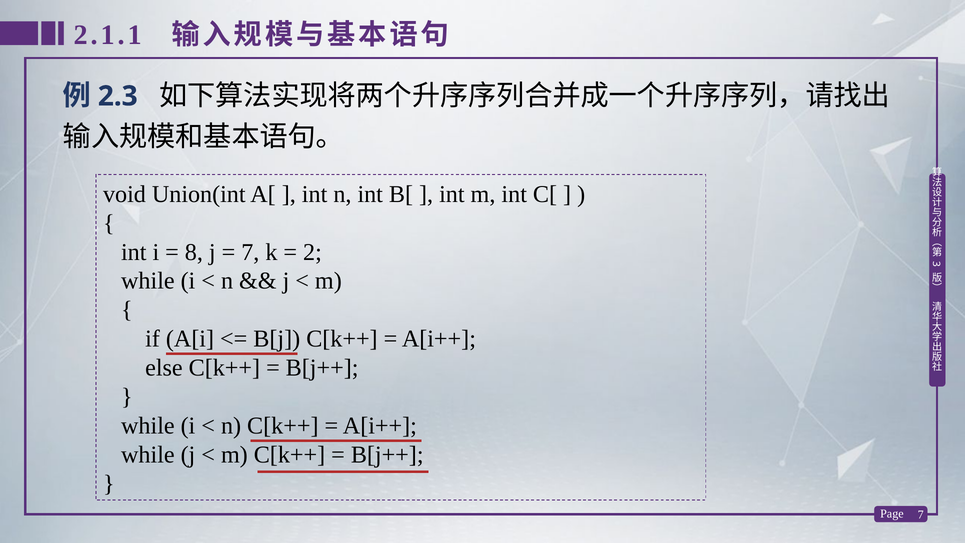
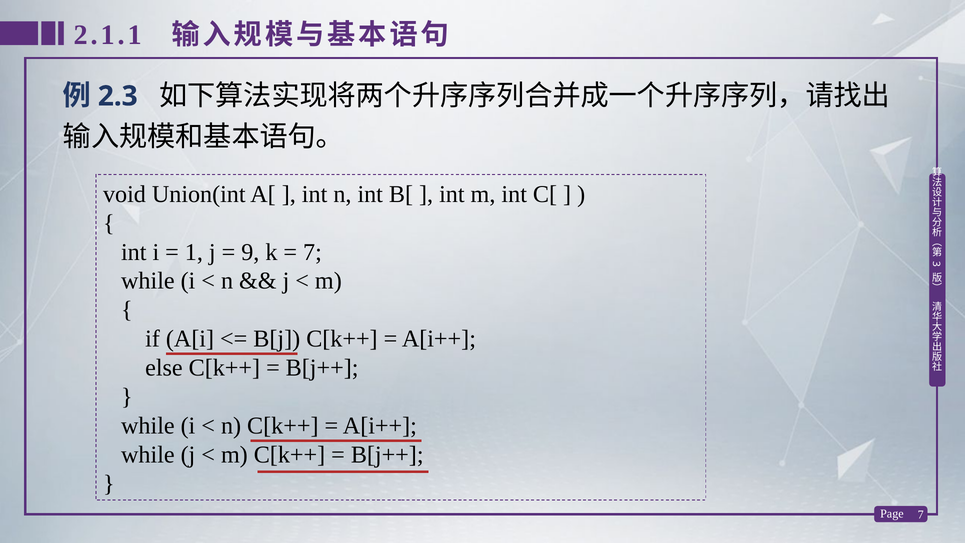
8: 8 -> 1 (194, 252)
7: 7 -> 9 (250, 252)
2: 2 -> 7 (312, 252)
